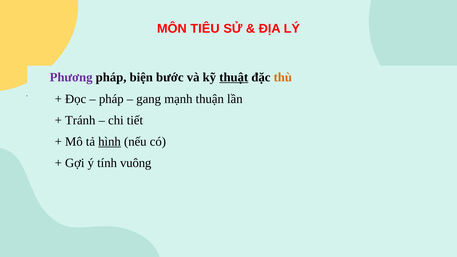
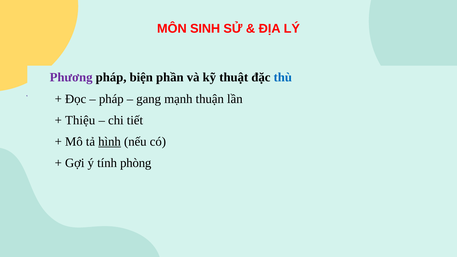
TIÊU: TIÊU -> SINH (205, 29)
bước: bước -> phần (170, 77)
thuật underline: present -> none (234, 77)
thù colour: orange -> blue (283, 77)
Tránh: Tránh -> Thiệu (80, 120)
vuông: vuông -> phòng (136, 163)
